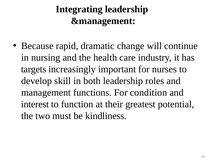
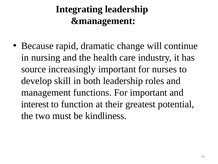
targets: targets -> source (34, 69)
For condition: condition -> important (149, 92)
